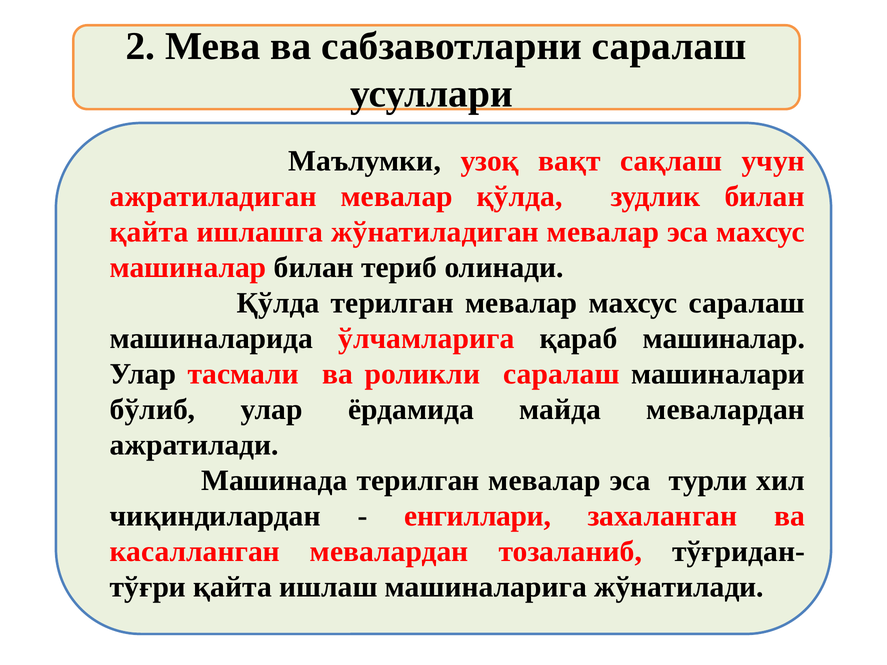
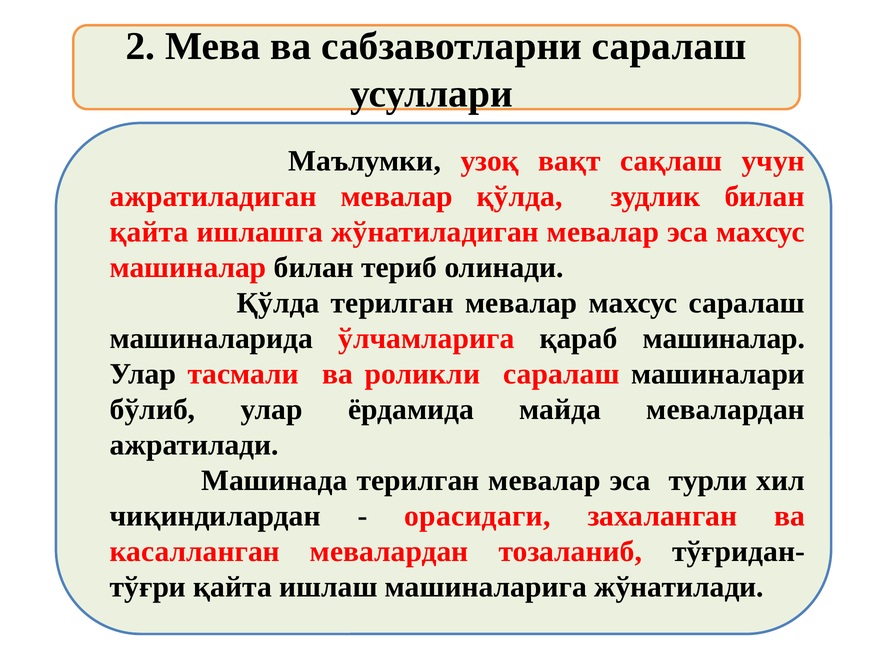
енгиллари: енгиллари -> орасидаги (477, 516)
